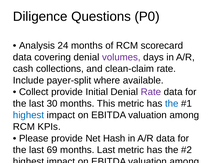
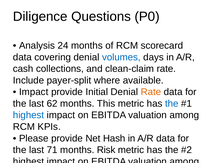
volumes colour: purple -> blue (121, 57)
Collect: Collect -> Impact (34, 92)
Rate colour: purple -> orange (151, 92)
30: 30 -> 62 (52, 103)
69: 69 -> 71 (52, 150)
months Last: Last -> Risk (106, 150)
